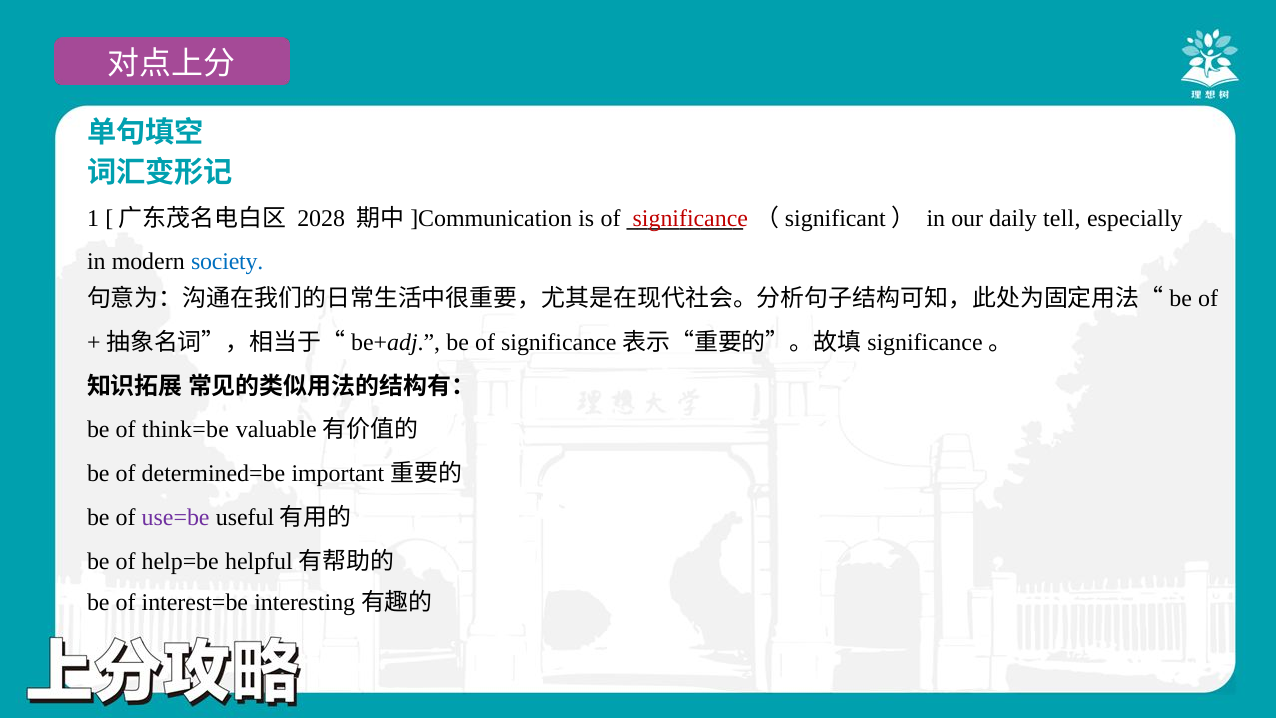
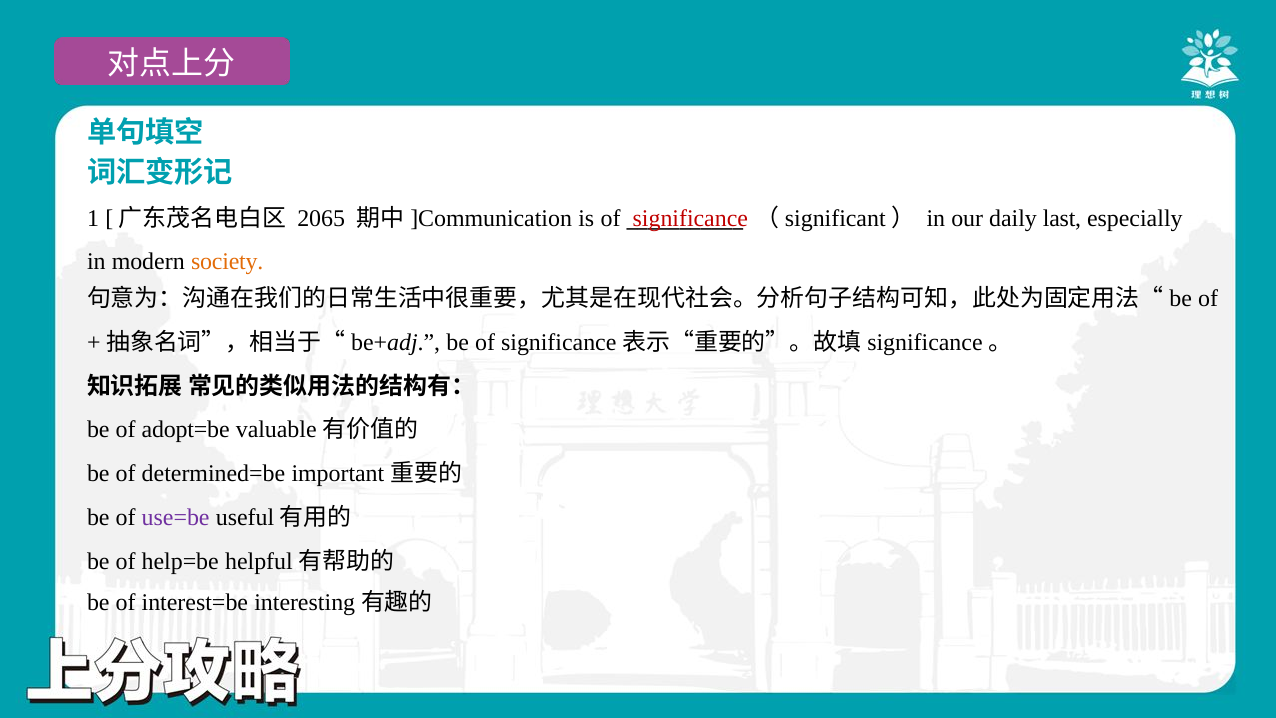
2028: 2028 -> 2065 (321, 219)
tell: tell -> last (1062, 219)
society colour: blue -> orange (227, 261)
think=be: think=be -> adopt=be (186, 430)
